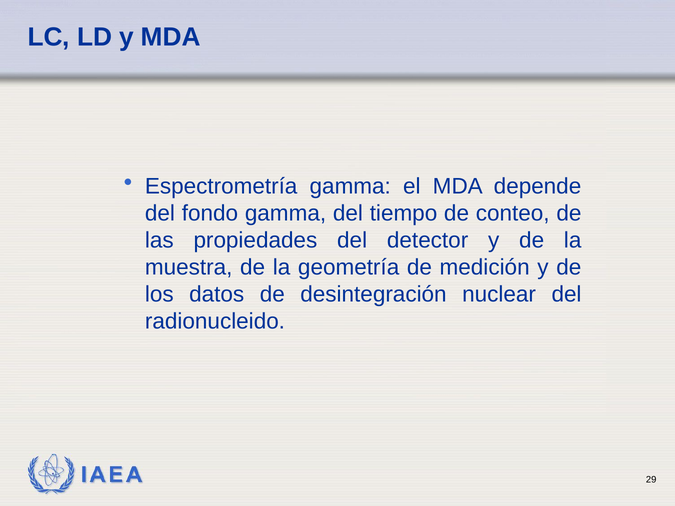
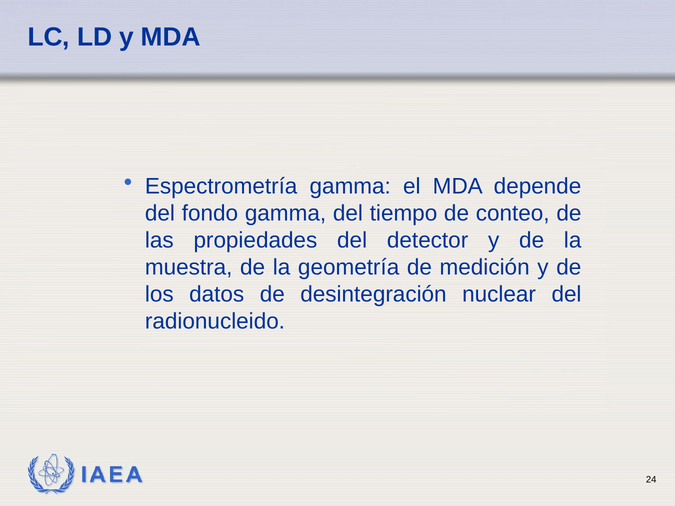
29: 29 -> 24 (651, 480)
